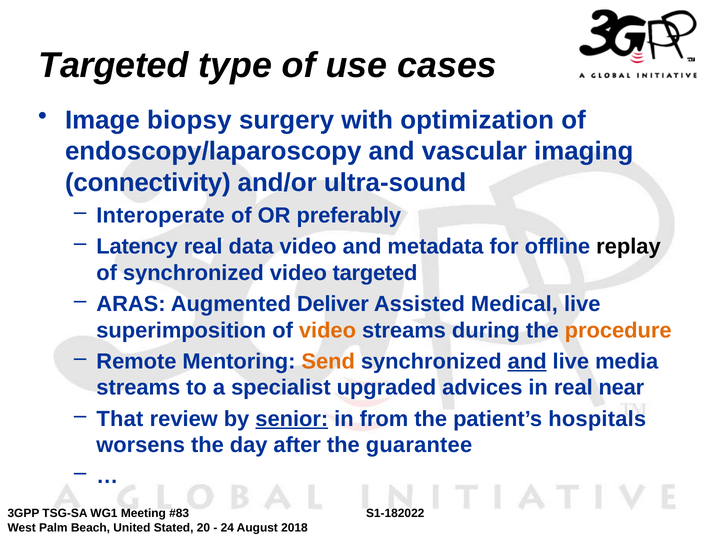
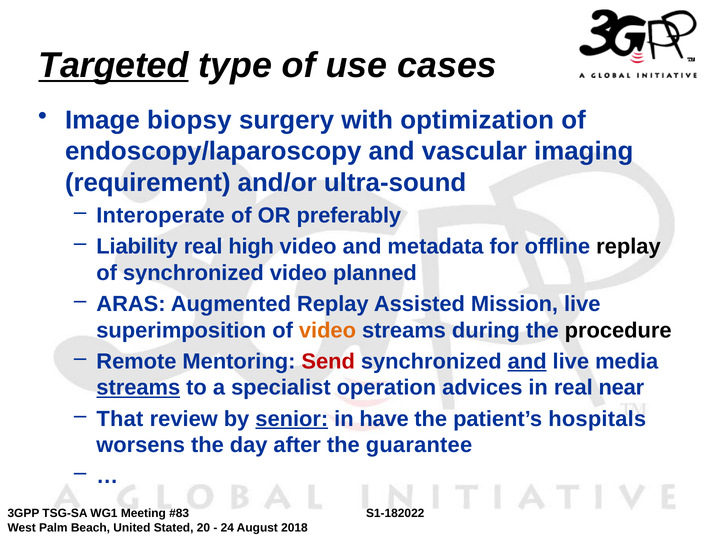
Targeted underline: none -> present (113, 66)
connectivity: connectivity -> requirement (148, 182)
Latency: Latency -> Liability (137, 247)
data: data -> high (251, 247)
video targeted: targeted -> planned (375, 273)
Augmented Deliver: Deliver -> Replay (333, 304)
Medical: Medical -> Mission (514, 304)
procedure colour: orange -> black (618, 330)
Send colour: orange -> red (328, 361)
streams underline: none -> present (138, 388)
upgraded: upgraded -> operation (386, 388)
from: from -> have (384, 419)
